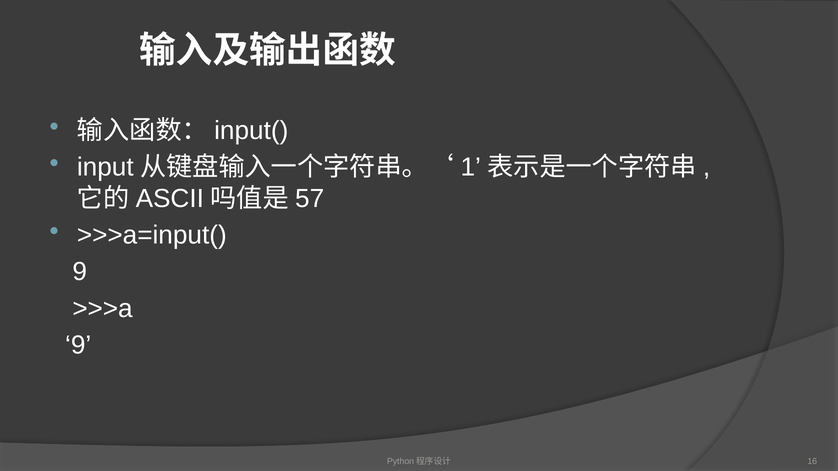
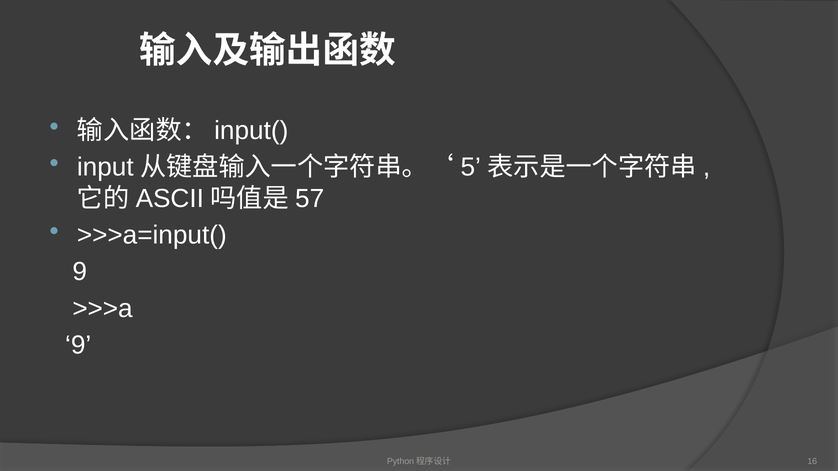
1: 1 -> 5 (471, 167)
